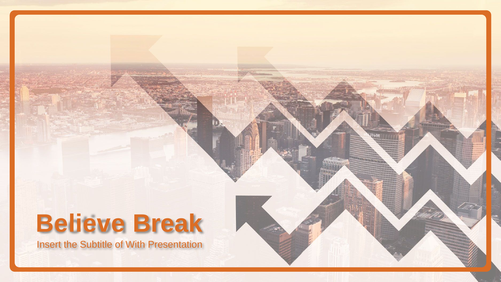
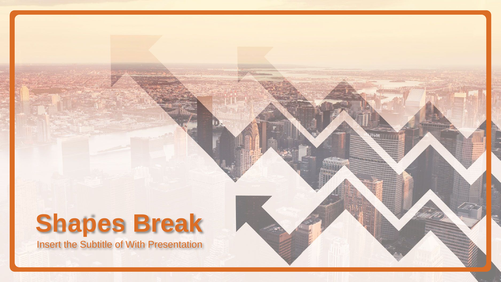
Believe: Believe -> Shapes (80, 223)
